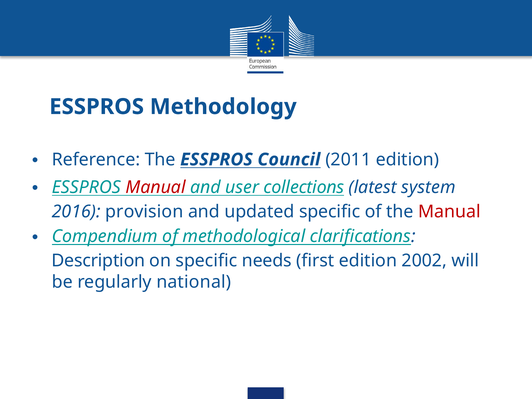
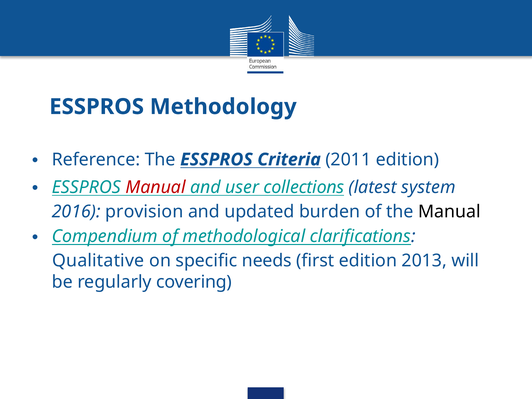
Council: Council -> Criteria (289, 160)
updated specific: specific -> burden (330, 212)
Manual colour: red -> black (449, 212)
Description: Description -> Qualitative (98, 261)
2002: 2002 -> 2013 (424, 261)
national: national -> covering (194, 282)
